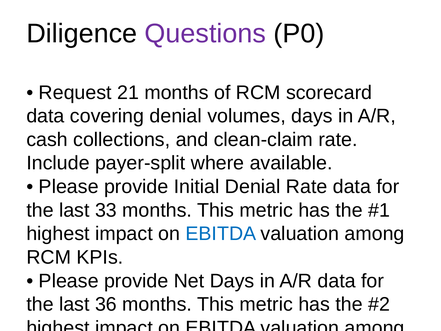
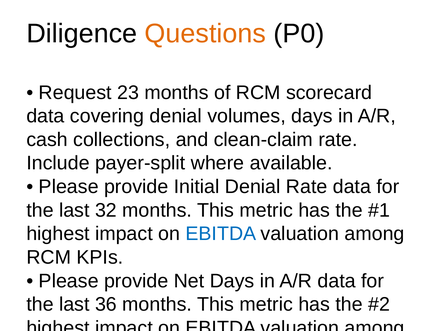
Questions colour: purple -> orange (205, 33)
21: 21 -> 23 (128, 92)
33: 33 -> 32 (106, 210)
